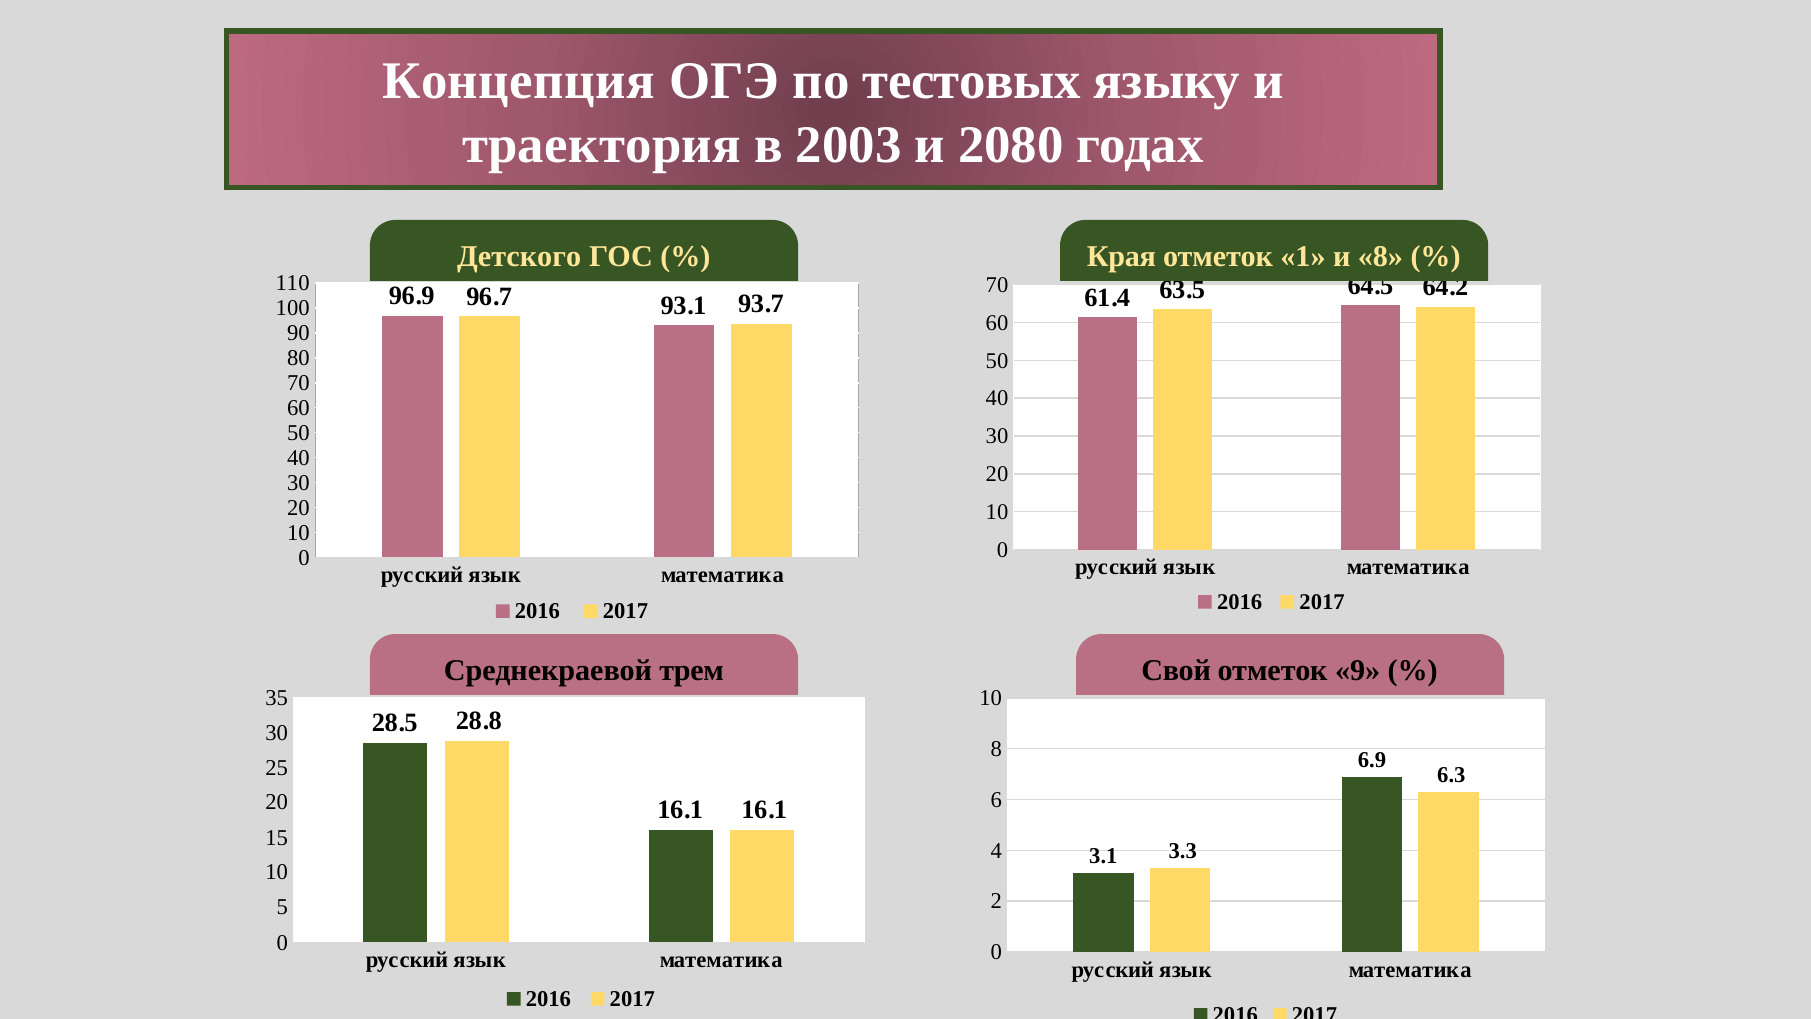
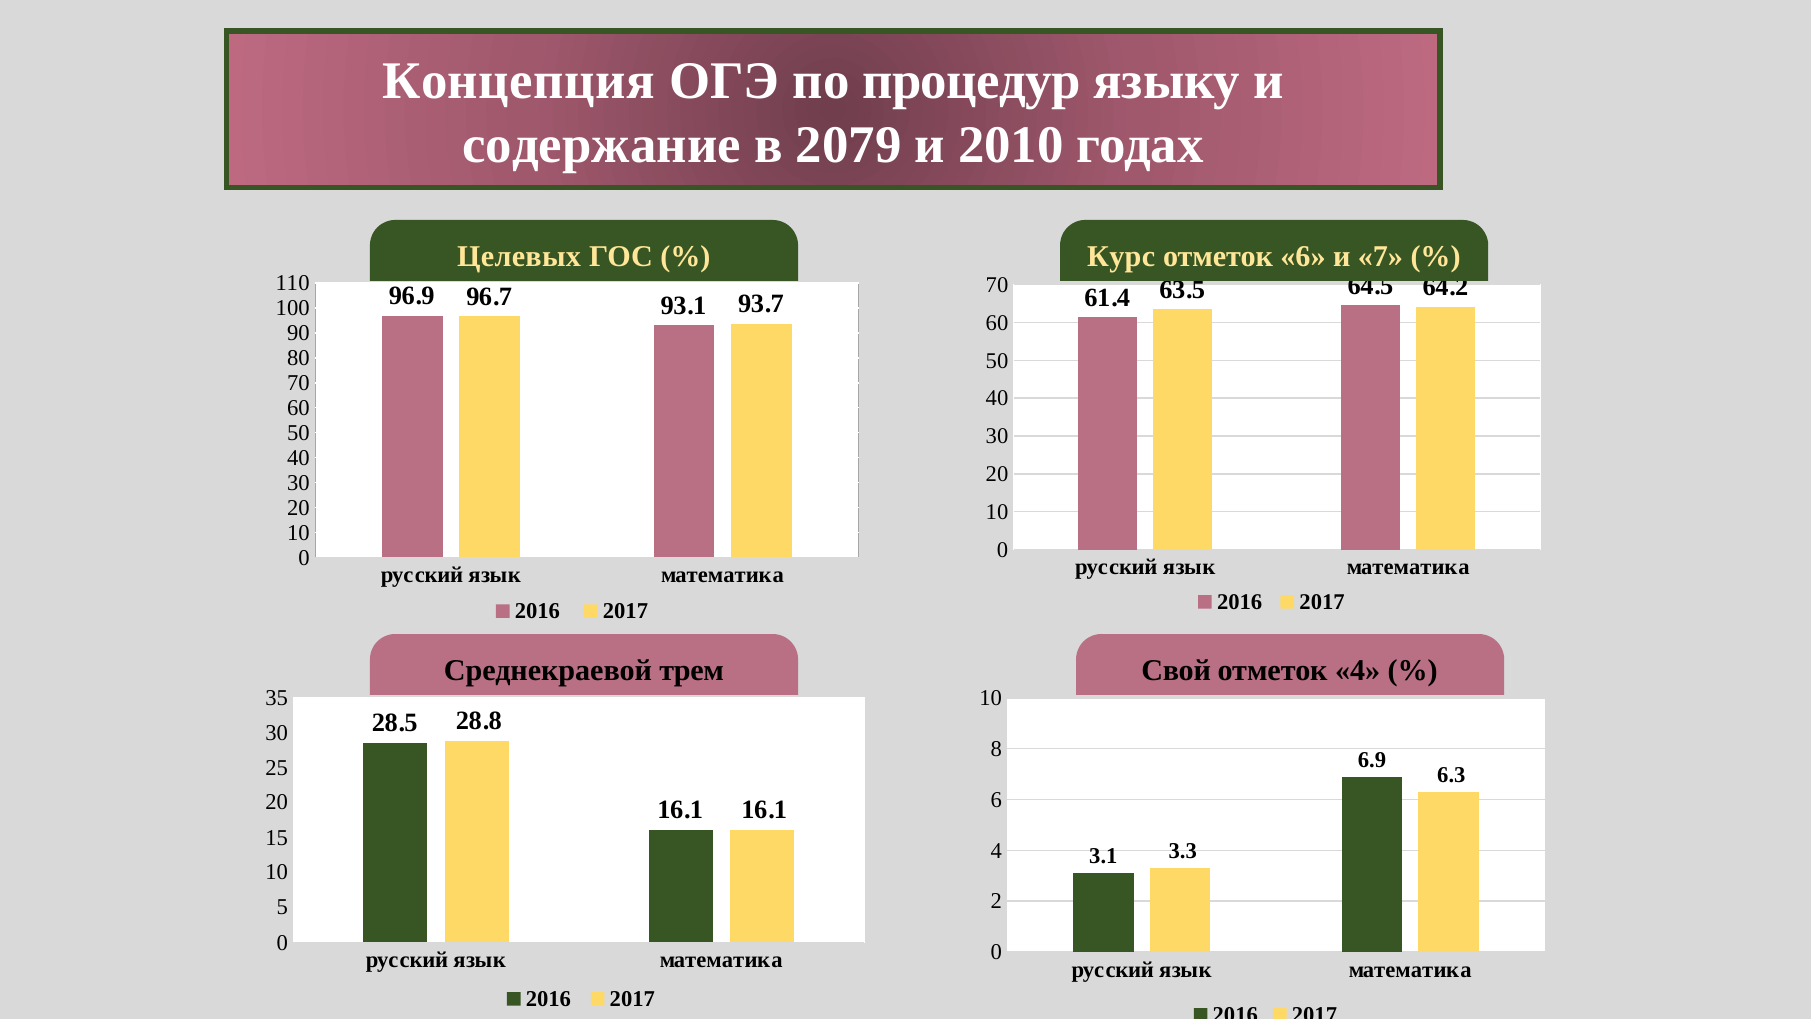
тестовых: тестовых -> процедур (972, 81)
траектория: траектория -> содержание (602, 145)
2003: 2003 -> 2079 (849, 145)
2080: 2080 -> 2010 (1011, 145)
Детского: Детского -> Целевых (519, 256)
Края: Края -> Курс (1121, 256)
отметок 1: 1 -> 6 (1303, 256)
и 8: 8 -> 7 (1380, 256)
отметок 9: 9 -> 4 (1358, 670)
